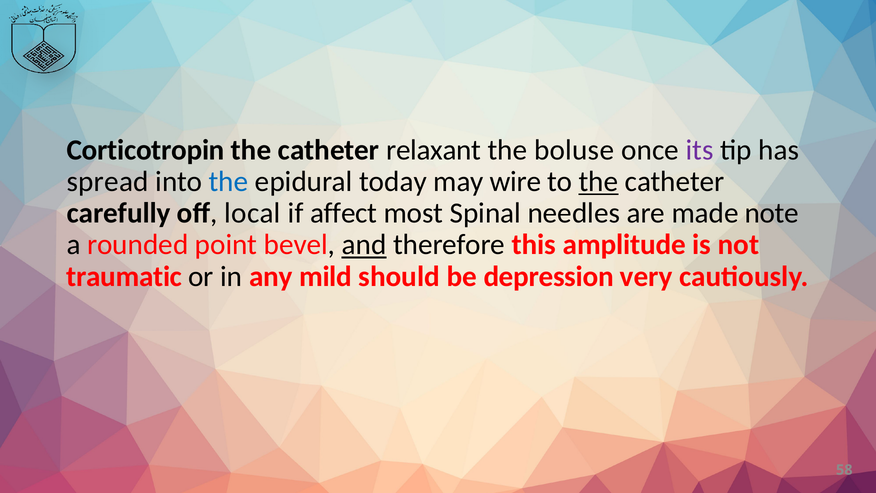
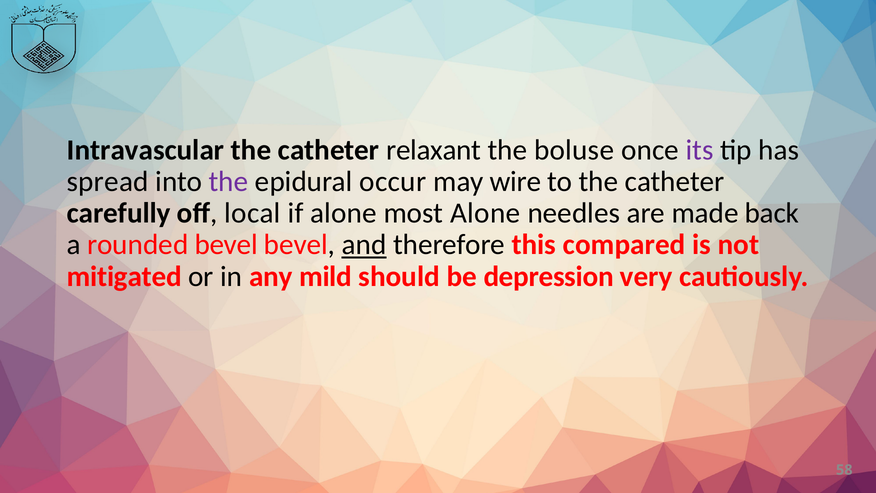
Corticotropin: Corticotropin -> Intravascular (146, 150)
the colour: blue -> purple (229, 182)
today: today -> occur (393, 182)
the underline: present -> none (598, 182)
if affect: affect -> alone (343, 213)
most Spinal: Spinal -> Alone (485, 213)
note: note -> back (772, 213)
rounded point: point -> bevel (226, 245)
amplitude: amplitude -> compared (624, 245)
traumatic: traumatic -> mitigated (124, 276)
